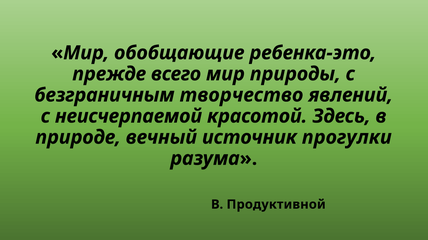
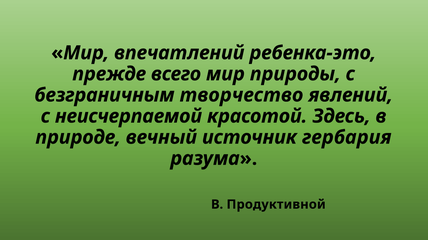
обобщающие: обобщающие -> впечатлений (179, 53)
прогулки: прогулки -> гербария (347, 138)
